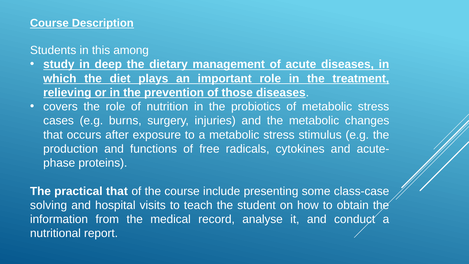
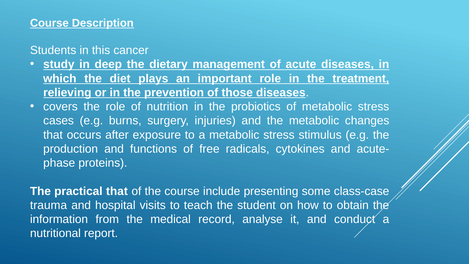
among: among -> cancer (131, 50)
solving: solving -> trauma (49, 205)
